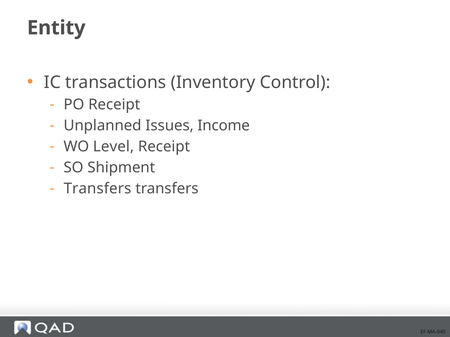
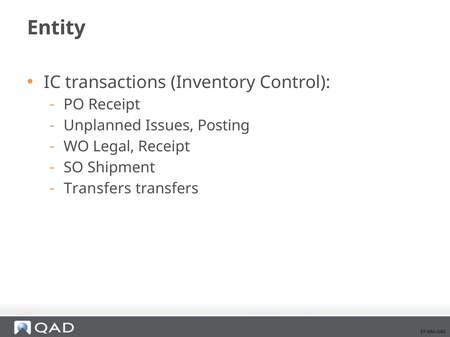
Income: Income -> Posting (224, 126)
Level: Level -> Legal (114, 147)
